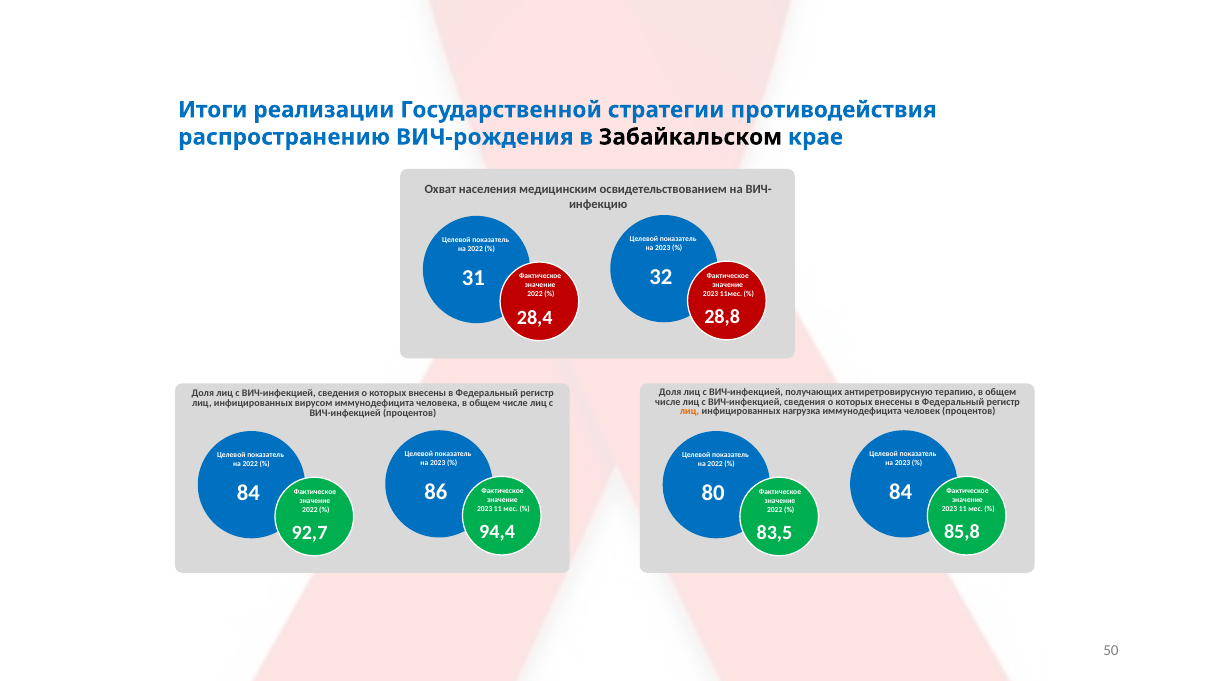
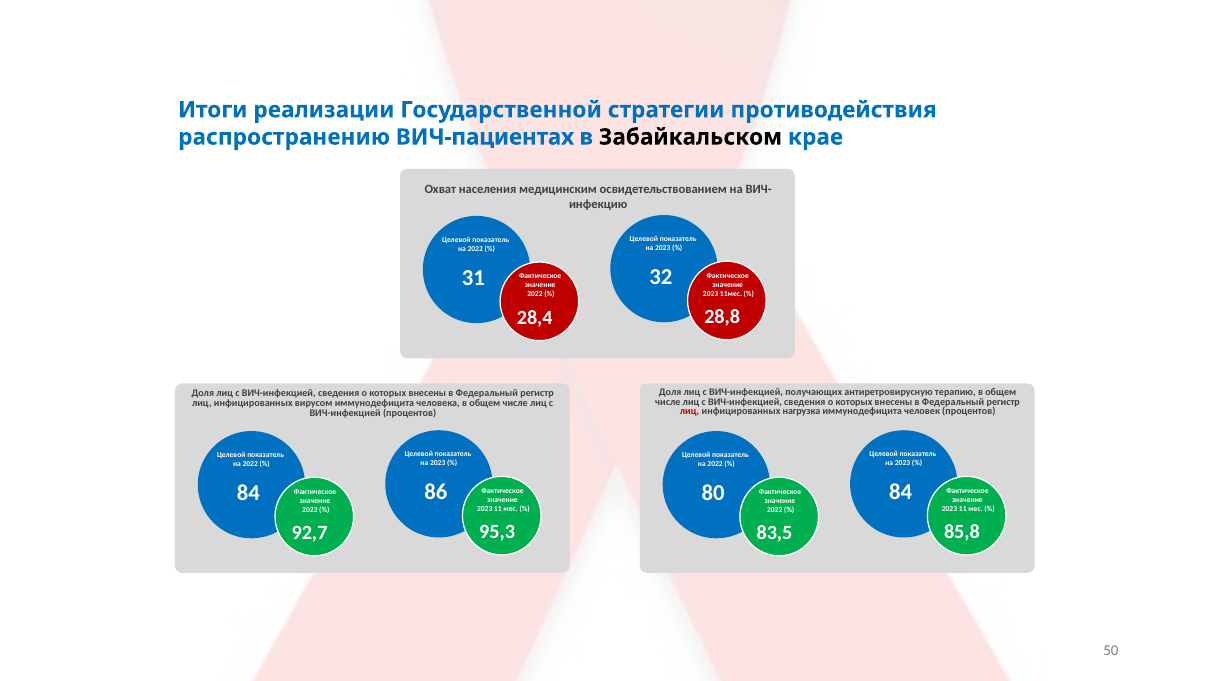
ВИЧ-рождения: ВИЧ-рождения -> ВИЧ-пациентах (485, 137)
лиц colour: orange -> red (690, 412)
94,4: 94,4 -> 95,3 (497, 532)
